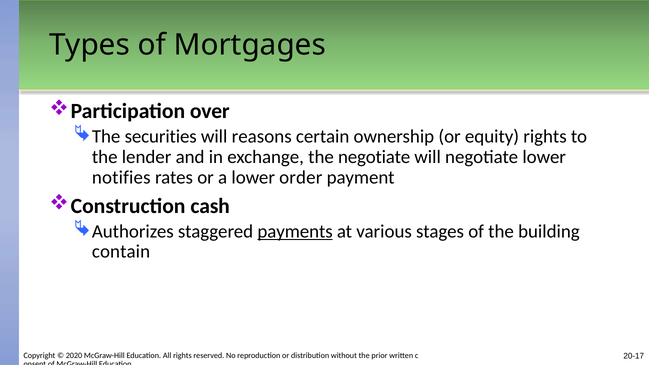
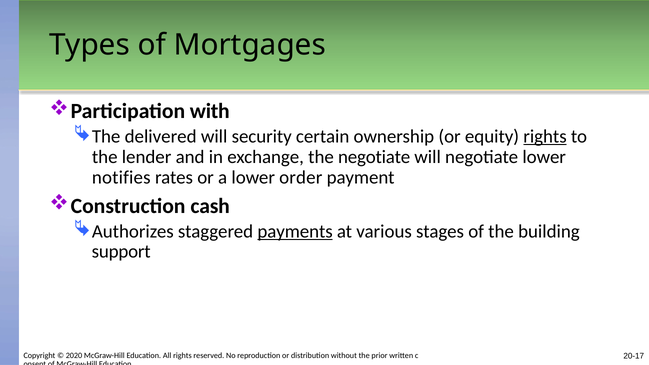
over: over -> with (210, 111)
securities: securities -> delivered (161, 136)
reasons: reasons -> security (262, 136)
rights underline: none -> present (545, 136)
contain: contain -> support (121, 252)
